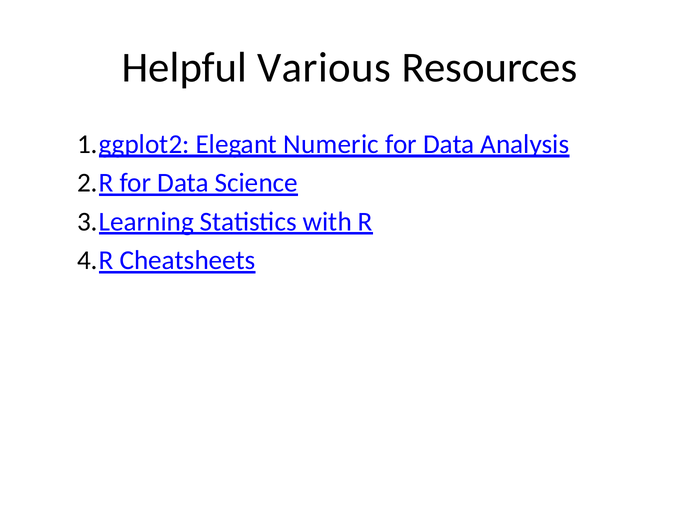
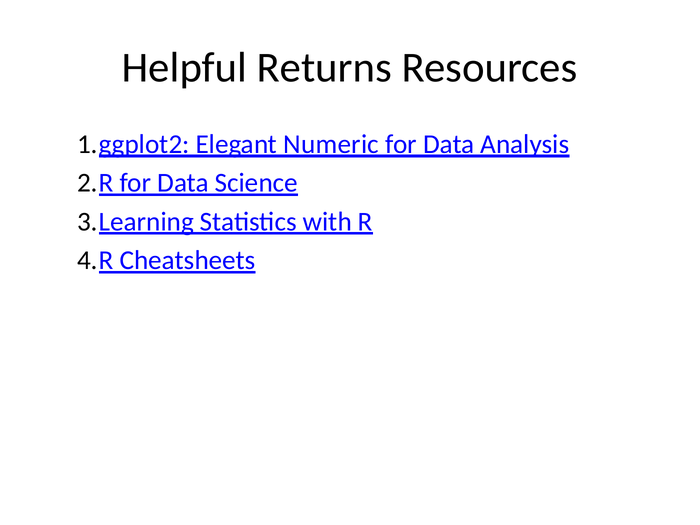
Various: Various -> Returns (324, 68)
